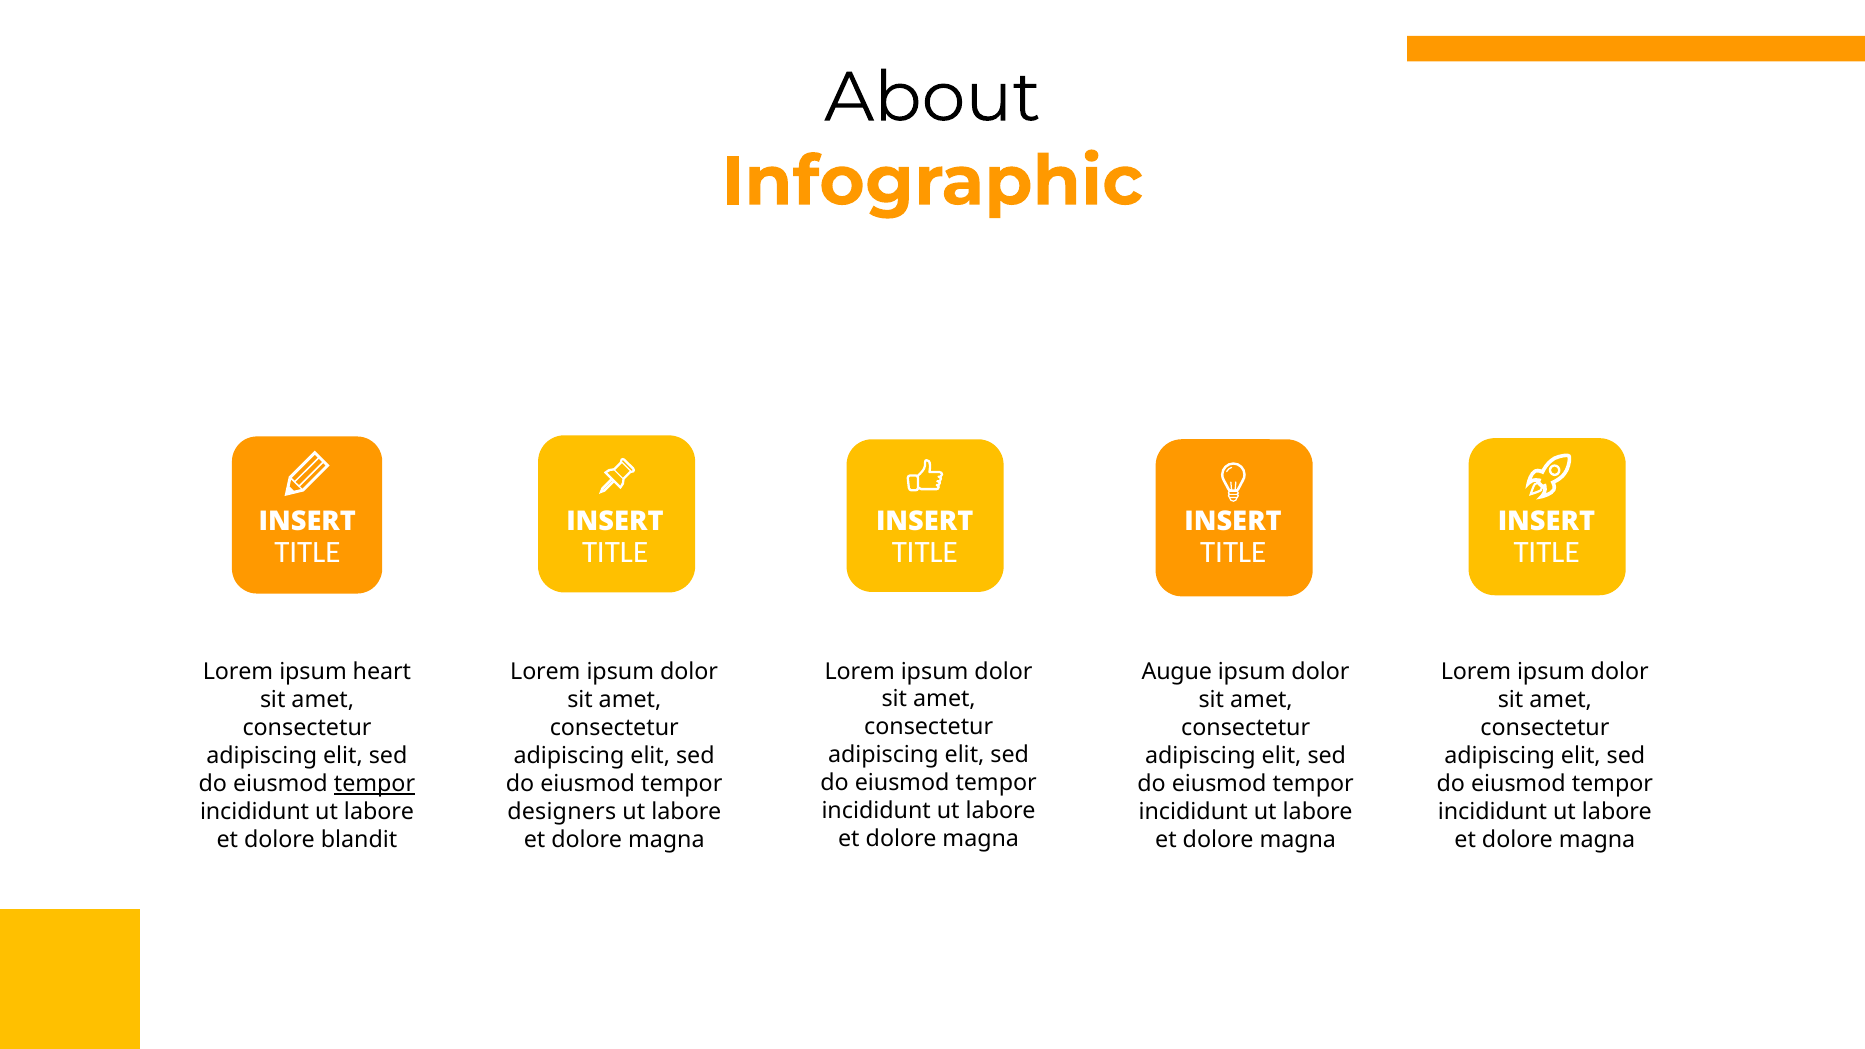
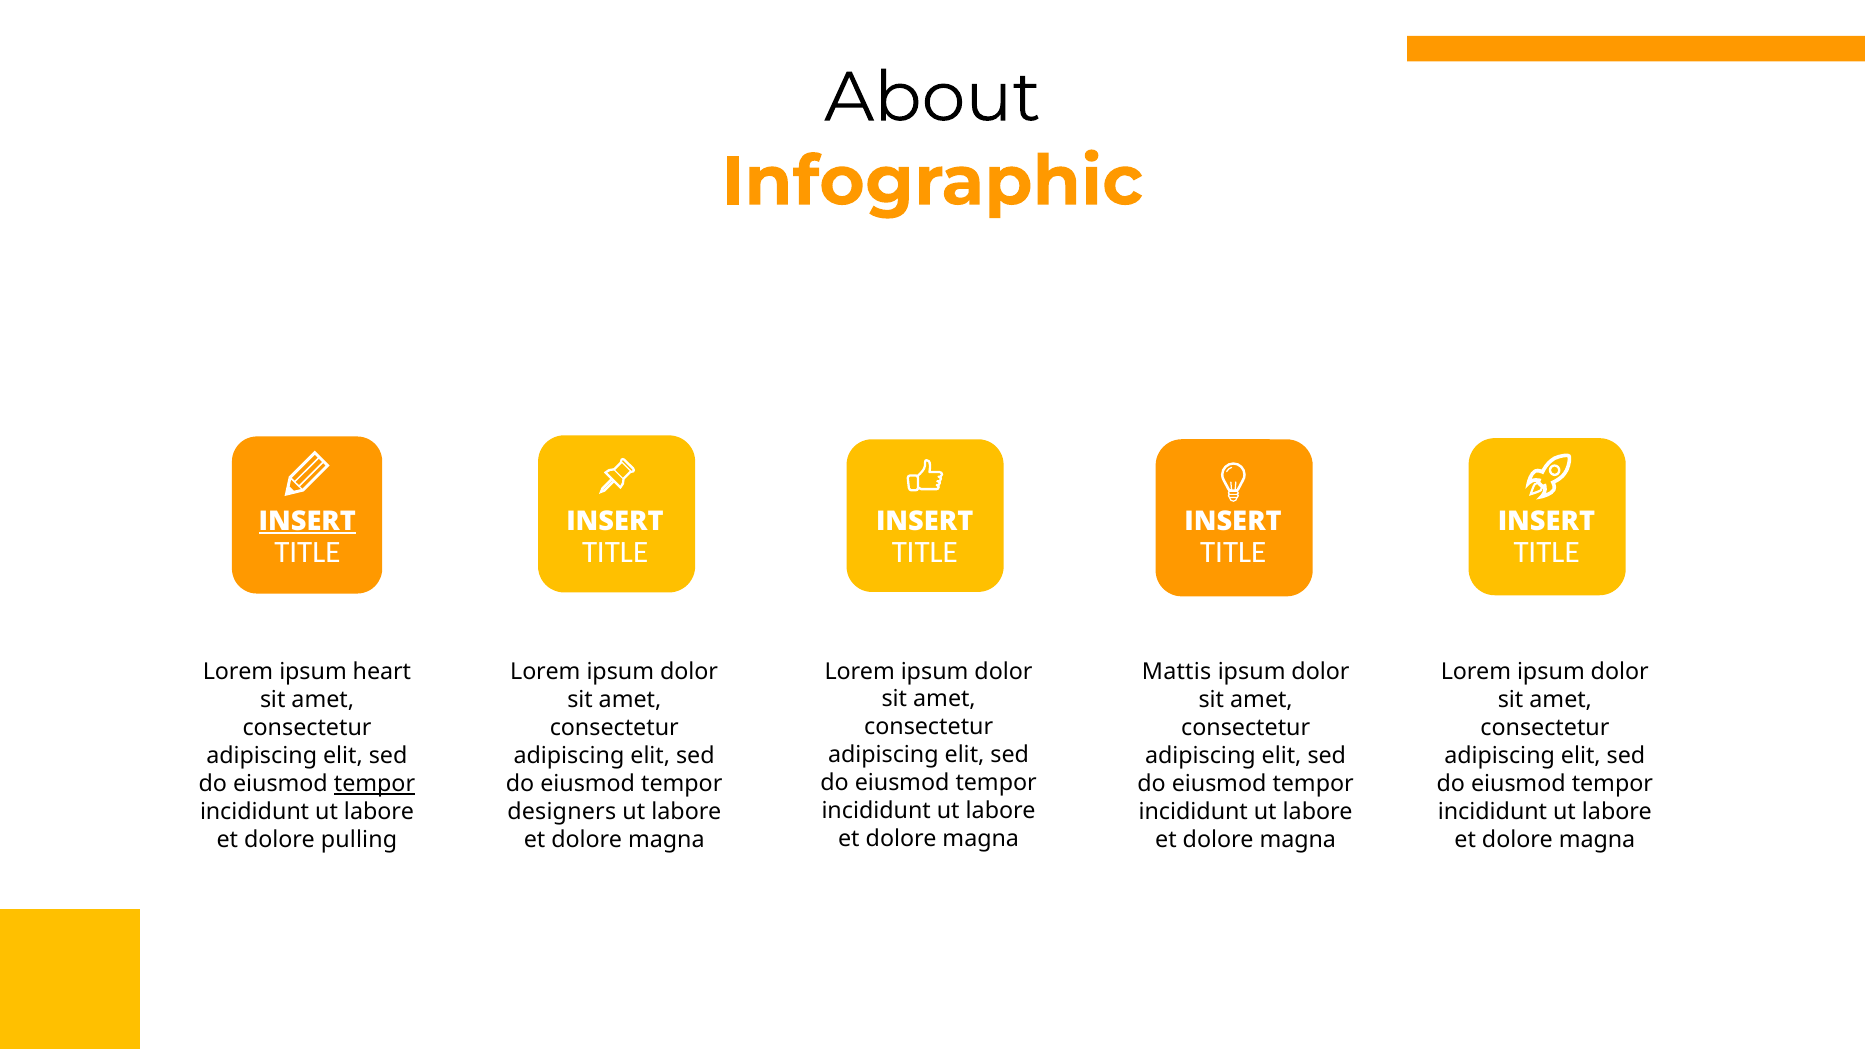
INSERT underline: none -> present (307, 521)
Augue: Augue -> Mattis (1177, 672)
blandit: blandit -> pulling (359, 840)
